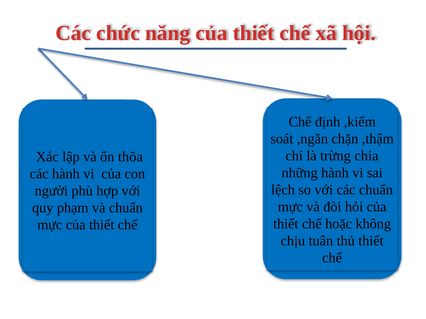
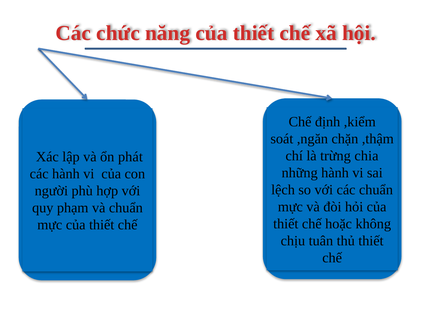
thõa: thõa -> phát (130, 157)
